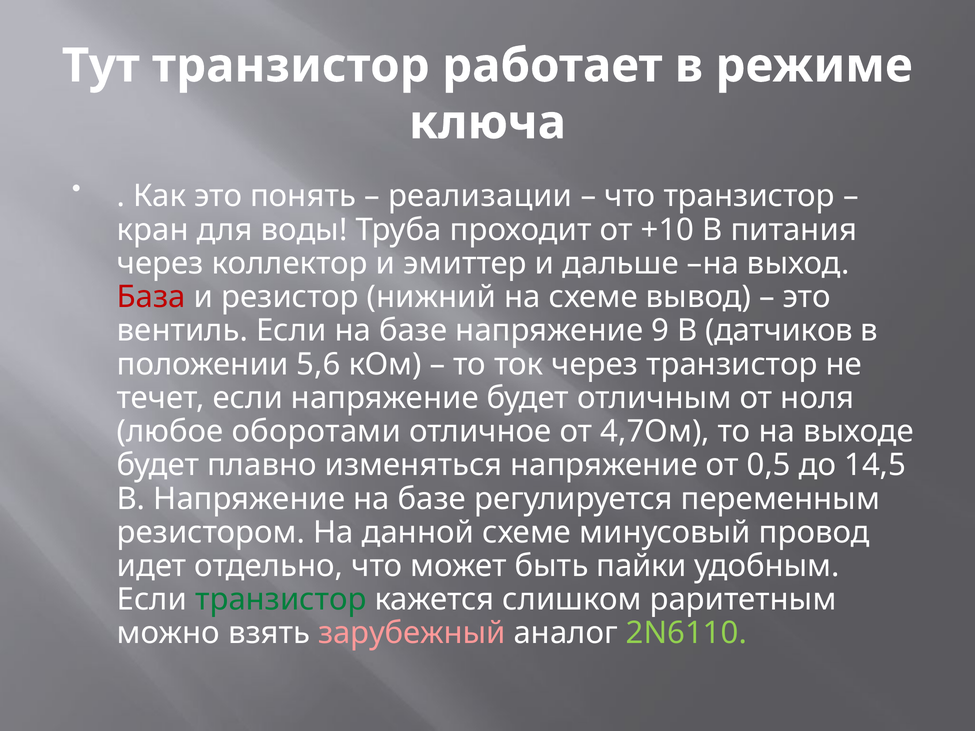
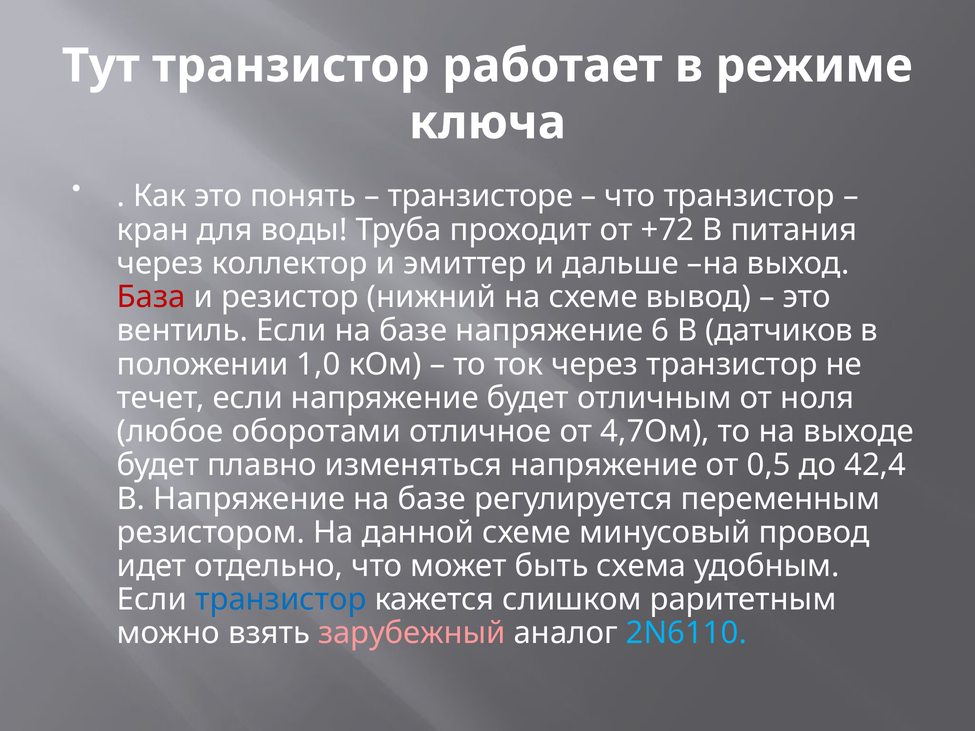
реализации: реализации -> транзисторе (480, 196)
+10: +10 -> +72 (667, 230)
9: 9 -> 6 (660, 331)
5,6: 5,6 -> 1,0 (318, 364)
14,5: 14,5 -> 42,4 (875, 465)
пайки: пайки -> схема (641, 566)
транзистор colour: green -> blue (281, 600)
2N6110 colour: light green -> light blue (686, 633)
